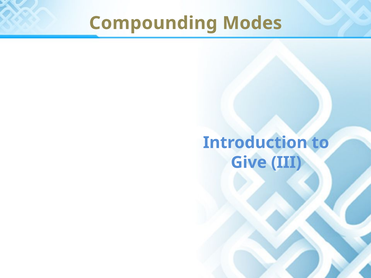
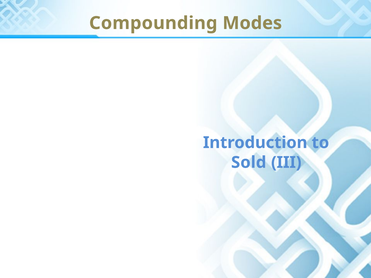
Give: Give -> Sold (249, 163)
